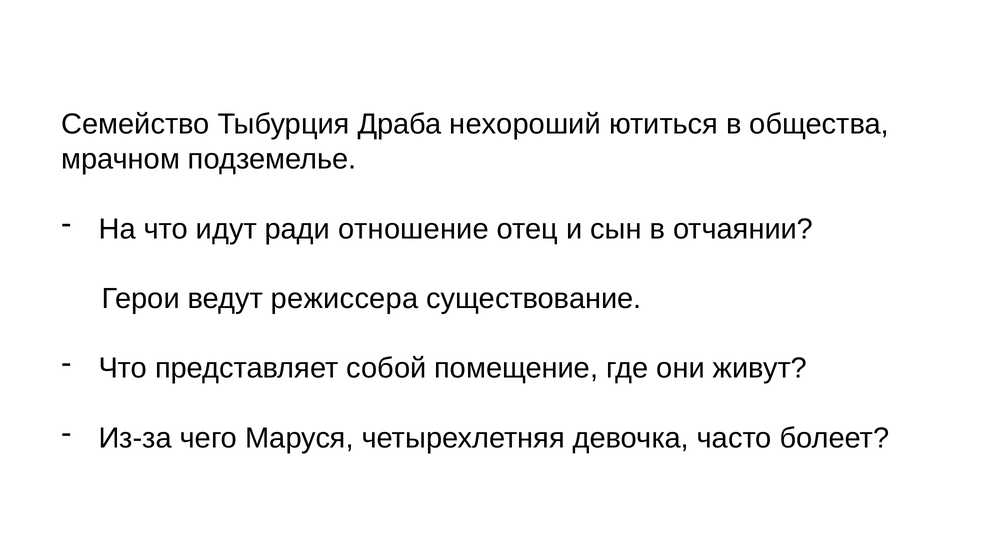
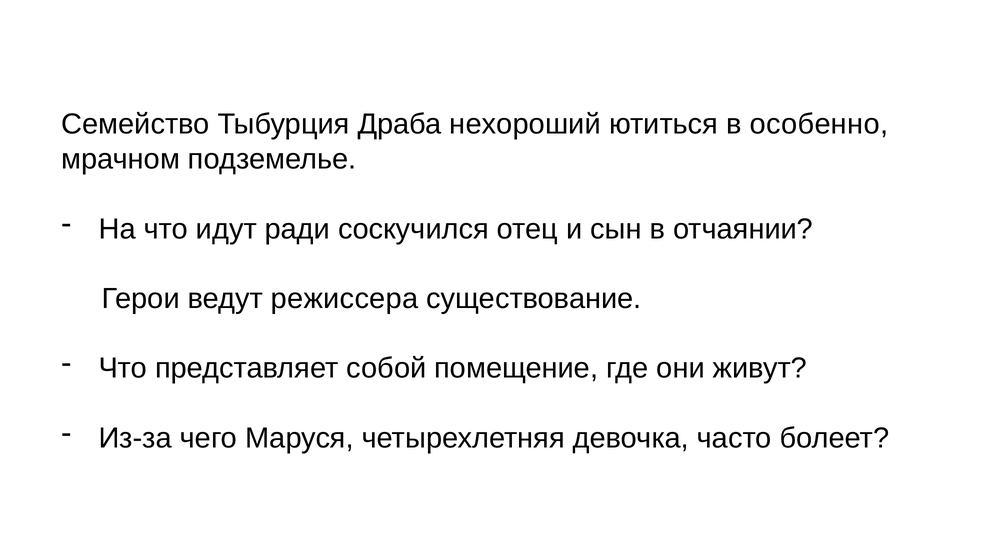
общества: общества -> особенно (819, 124)
отношение: отношение -> соскучился (414, 229)
